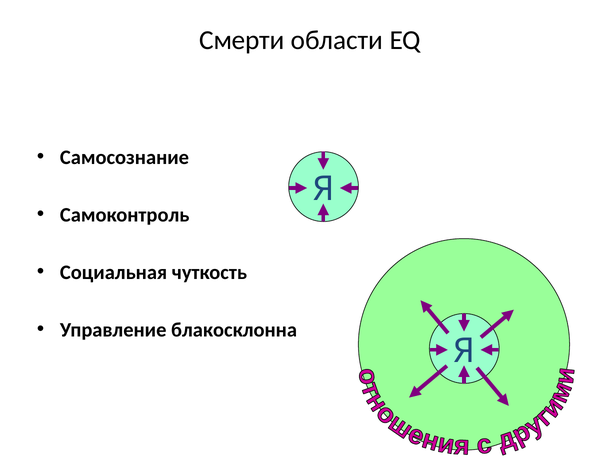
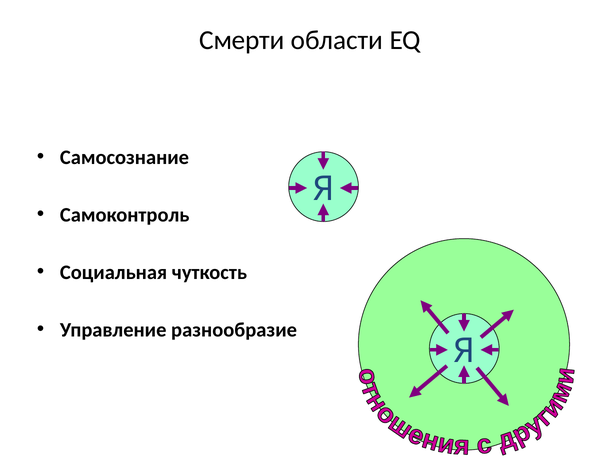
блакосклонна: блакосклонна -> разнообразие (234, 329)
